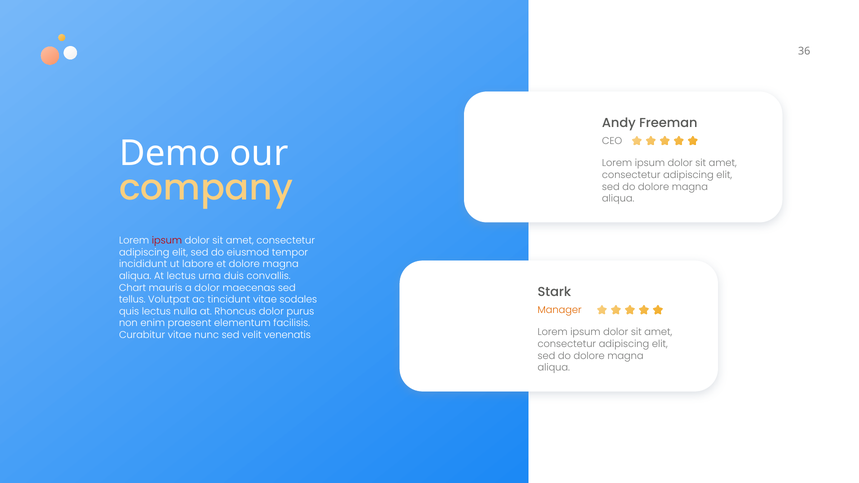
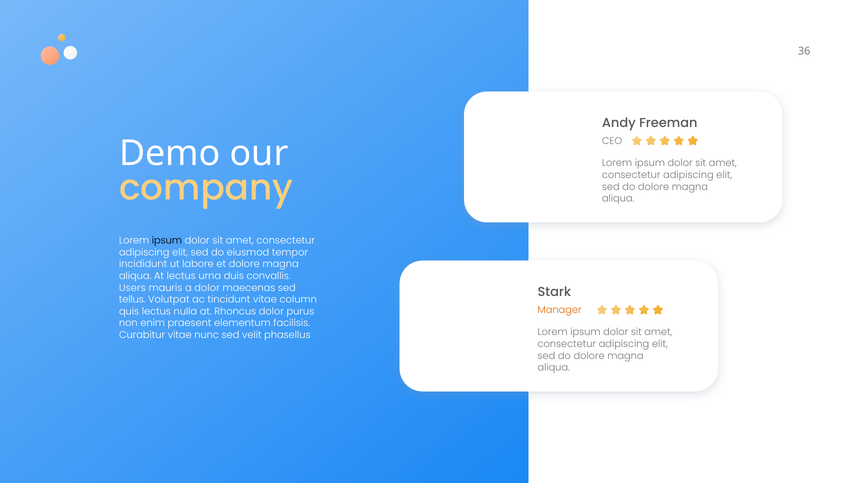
ipsum colour: red -> black (167, 241)
Chart: Chart -> Users (132, 288)
sodales: sodales -> column (298, 300)
venenatis: venenatis -> phasellus (287, 335)
